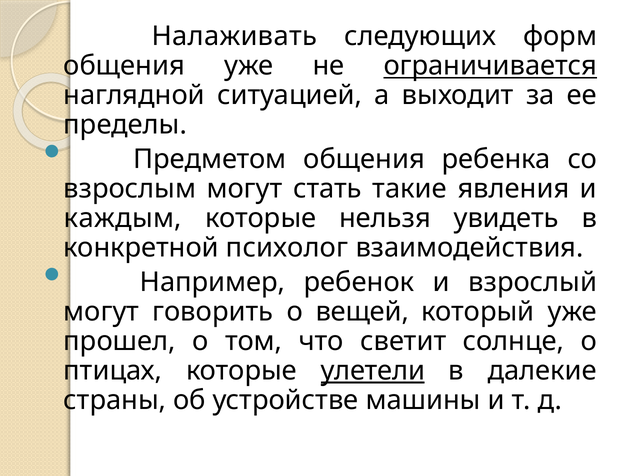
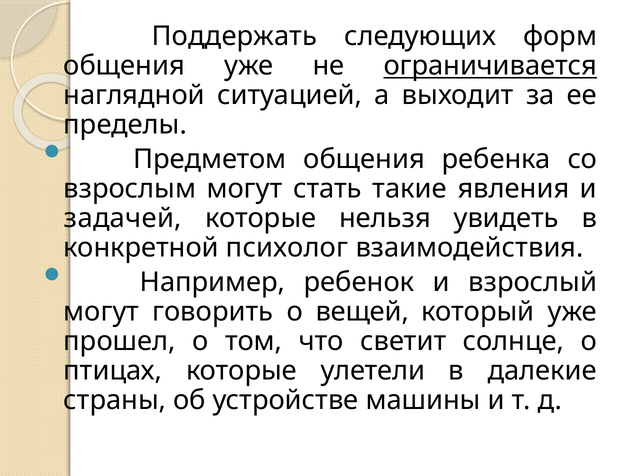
Налаживать: Налаживать -> Поддержать (235, 36)
каждым: каждым -> задачей (123, 218)
улетели underline: present -> none (373, 371)
